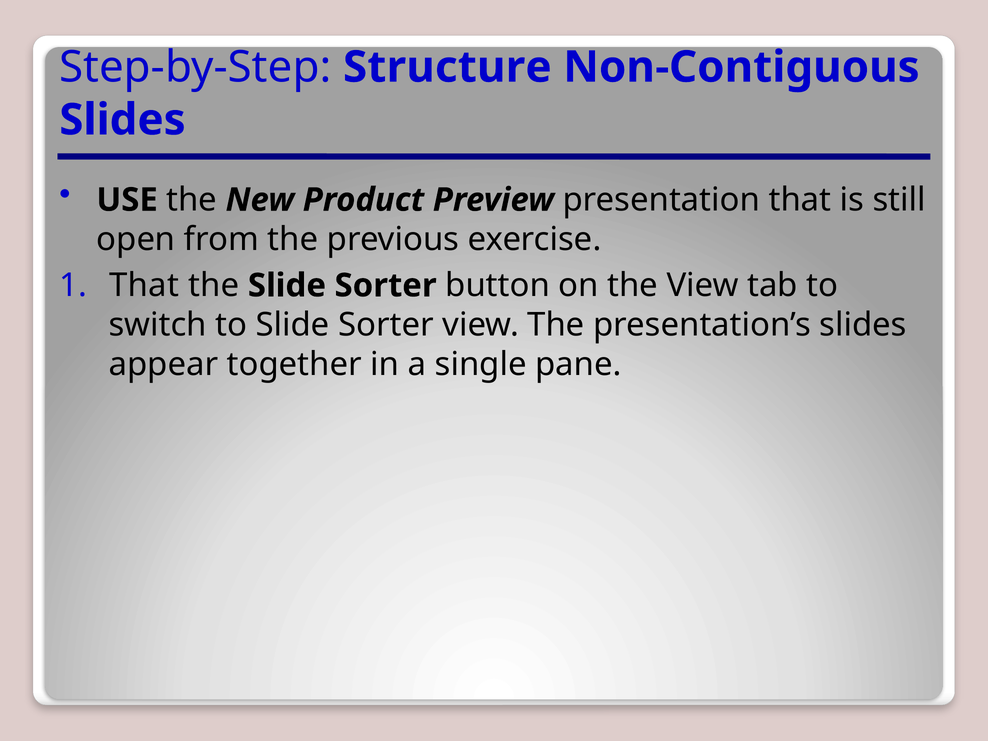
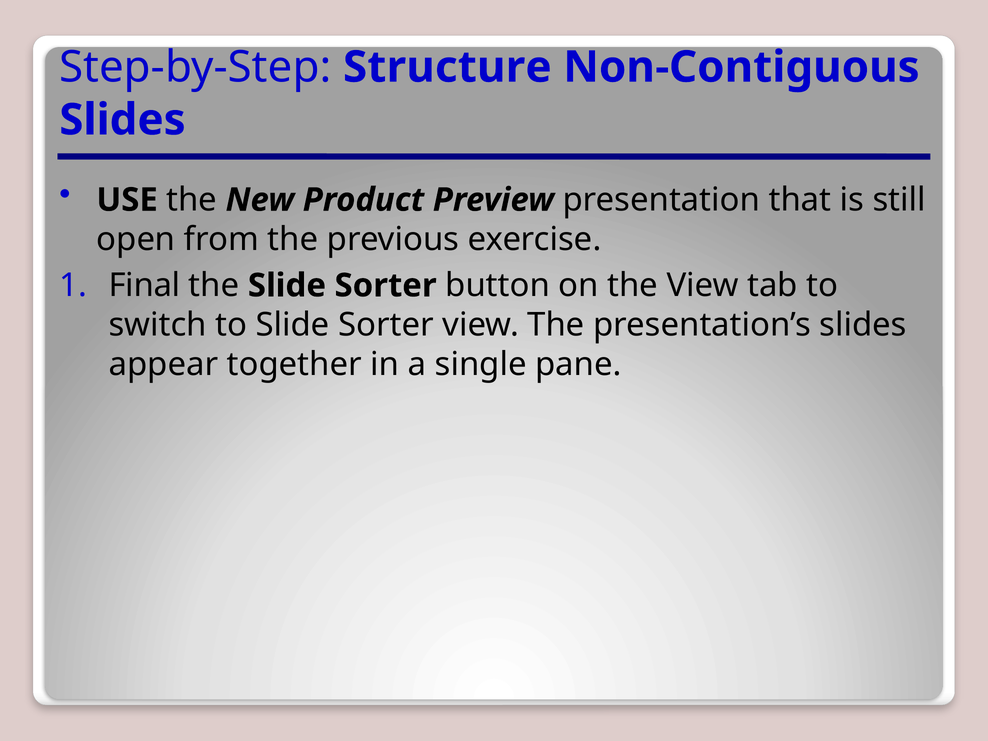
That: That -> Final (144, 286)
